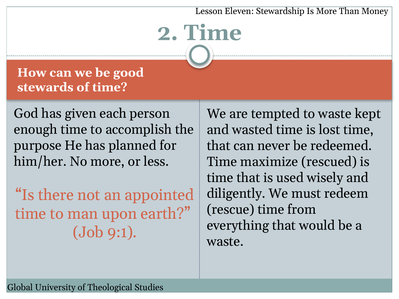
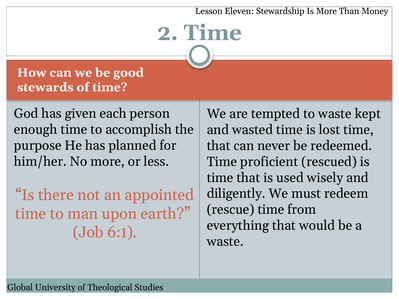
maximize: maximize -> proficient (269, 162)
9:1: 9:1 -> 6:1 (122, 232)
